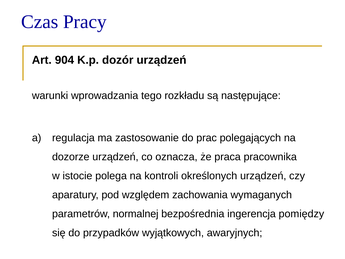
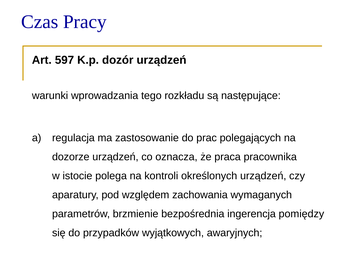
904: 904 -> 597 (64, 60)
normalnej: normalnej -> brzmienie (136, 214)
